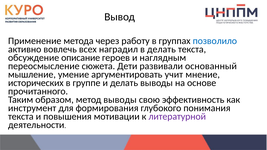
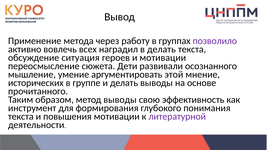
позволило colour: blue -> purple (215, 41)
описание: описание -> ситуация (81, 58)
и наглядным: наглядным -> мотивации (163, 58)
основанный: основанный -> осознанного (211, 66)
учит: учит -> этой (174, 75)
